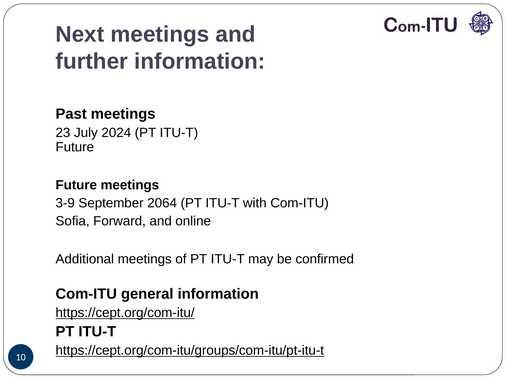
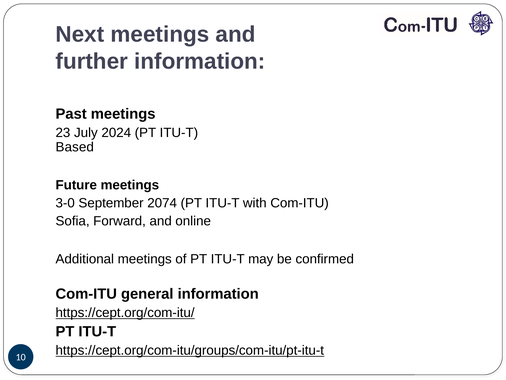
Future: Future -> Based (75, 147)
3-9: 3-9 -> 3-0 (65, 203)
2064: 2064 -> 2074 (162, 203)
